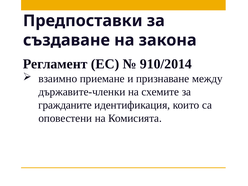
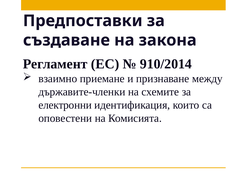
гражданите: гражданите -> електронни (65, 105)
